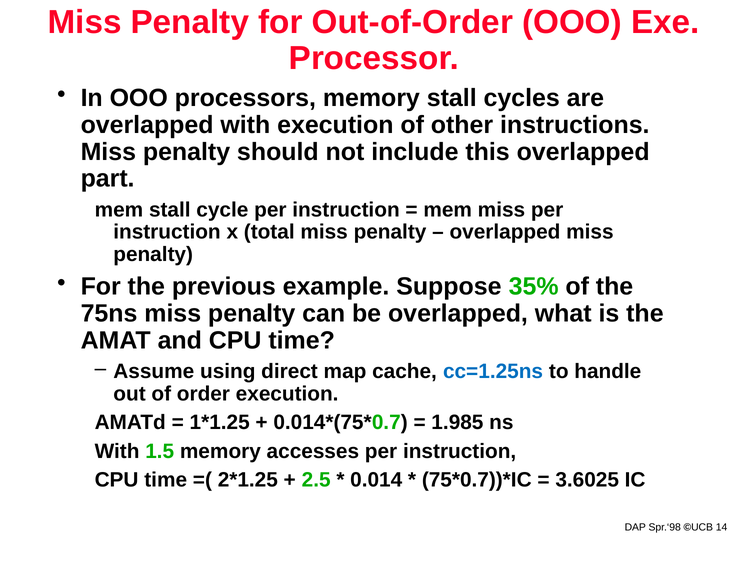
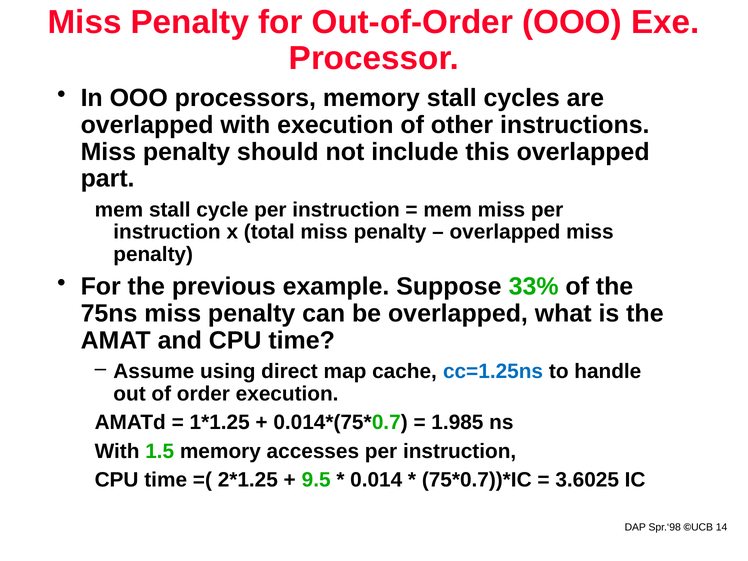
35%: 35% -> 33% (534, 287)
2.5: 2.5 -> 9.5 (316, 480)
